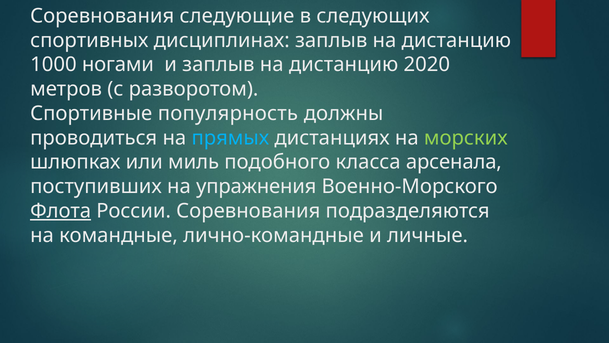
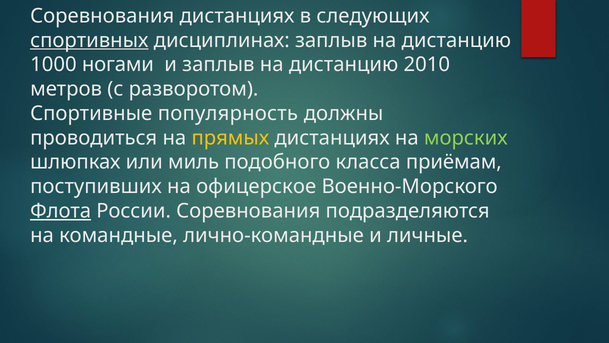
Соревнования следующие: следующие -> дистанциях (237, 16)
спортивных underline: none -> present (89, 40)
2020: 2020 -> 2010 (427, 65)
прямых colour: light blue -> yellow (230, 138)
арсенала: арсенала -> приёмам (454, 162)
упражнения: упражнения -> офицерское (256, 186)
